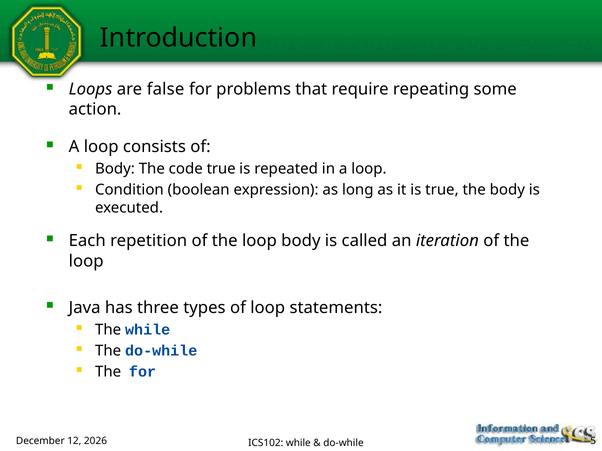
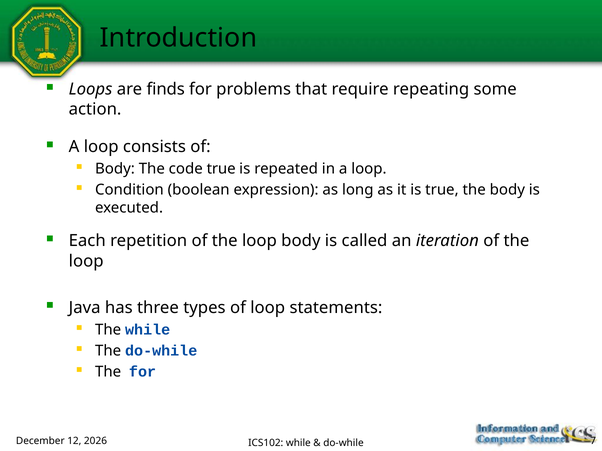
false: false -> finds (166, 89)
5: 5 -> 7 (593, 442)
